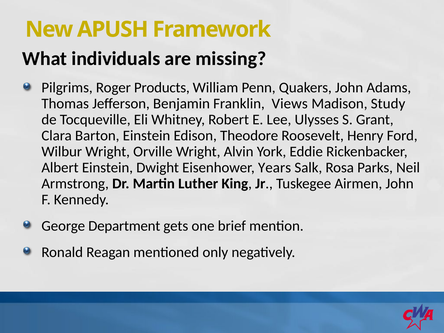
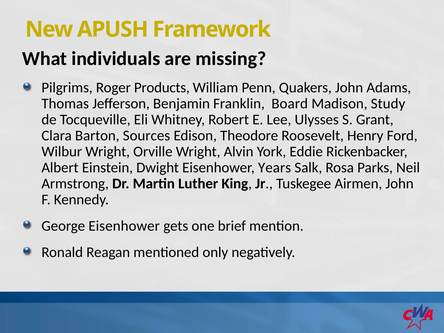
Views: Views -> Board (290, 104)
Barton Einstein: Einstein -> Sources (146, 136)
George Department: Department -> Eisenhower (124, 226)
